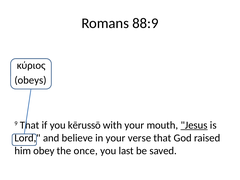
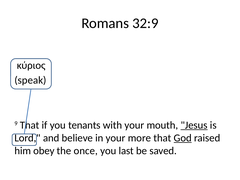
88:9: 88:9 -> 32:9 (145, 23)
obeys: obeys -> speak (30, 80)
kērussō: kērussō -> tenants (84, 125)
verse: verse -> more (139, 138)
God underline: none -> present (183, 138)
